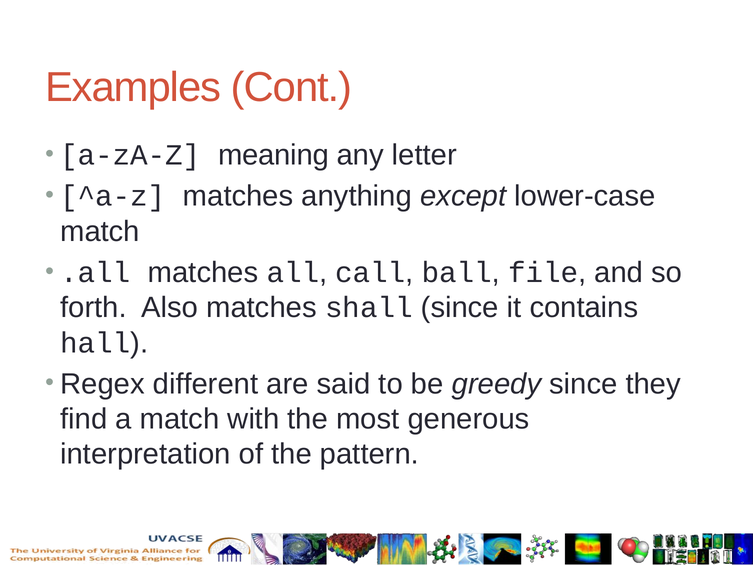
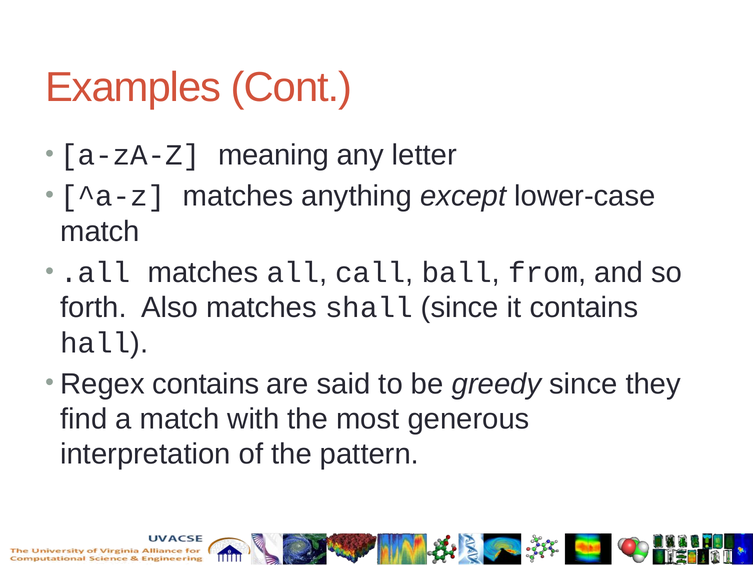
file: file -> from (543, 272)
Regex different: different -> contains (206, 384)
